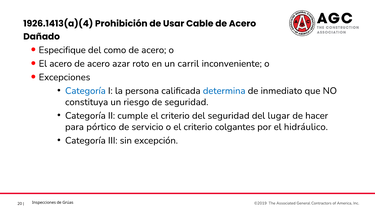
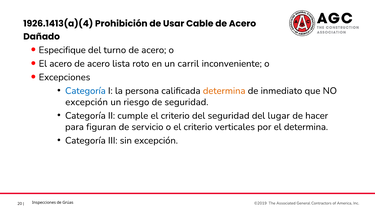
como: como -> turno (115, 50)
azar: azar -> lista (121, 64)
determina colour: blue -> orange (224, 91)
constituya: constituya -> excepción (87, 102)
pórtico: pórtico -> figuran (101, 127)
colgantes: colgantes -> verticales (235, 127)
el hidráulico: hidráulico -> determina (306, 127)
